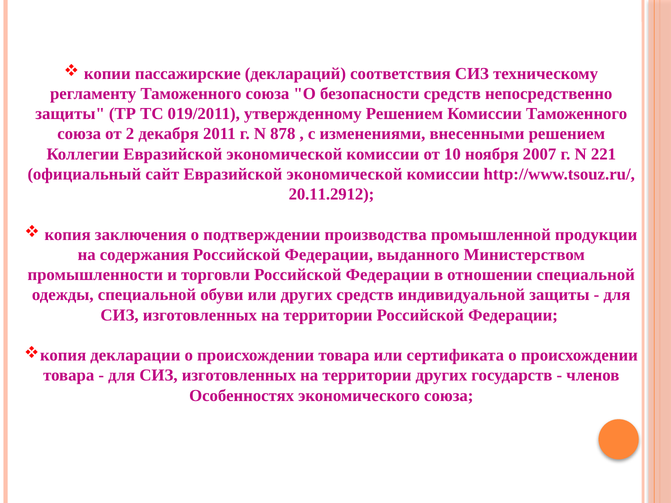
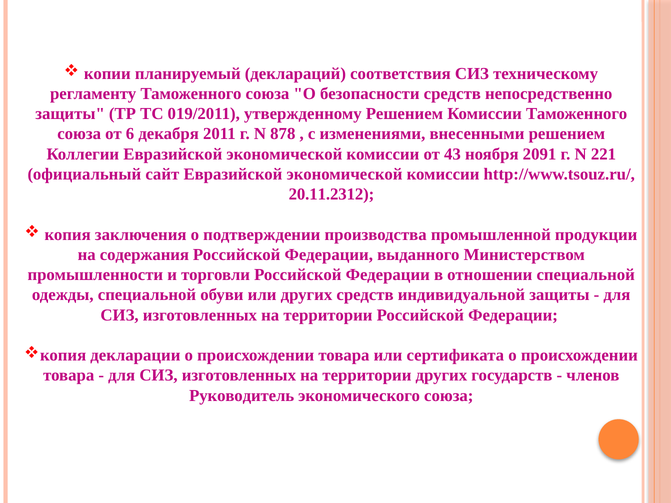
пассажирские: пассажирские -> планируемый (188, 74)
2: 2 -> 6 (130, 134)
10: 10 -> 43 (452, 154)
2007: 2007 -> 2091 (540, 154)
20.11.2912: 20.11.2912 -> 20.11.2312 (331, 194)
Особенностях: Особенностях -> Руководитель (242, 396)
